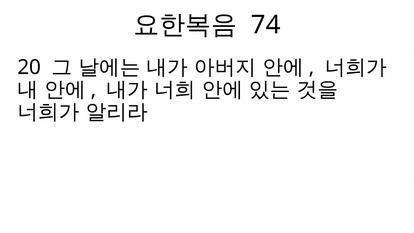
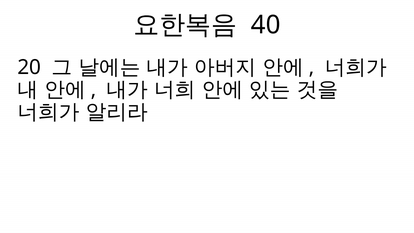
74: 74 -> 40 (266, 25)
